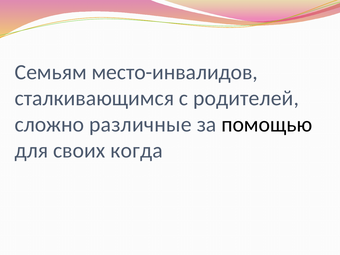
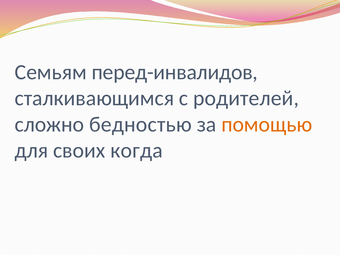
место-инвалидов: место-инвалидов -> перед-инвалидов (175, 72)
различные: различные -> бедностью (140, 124)
помощью colour: black -> orange (267, 124)
